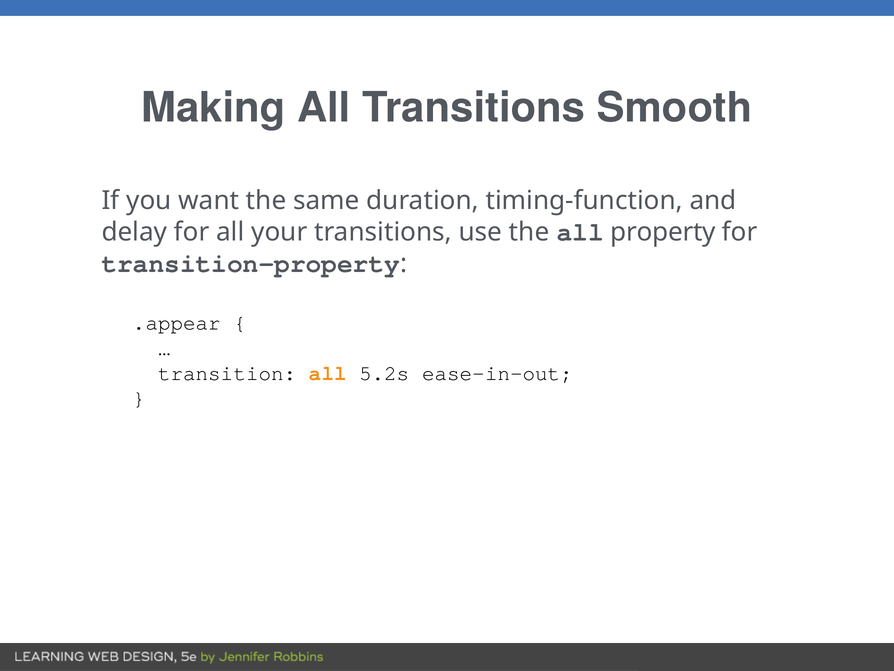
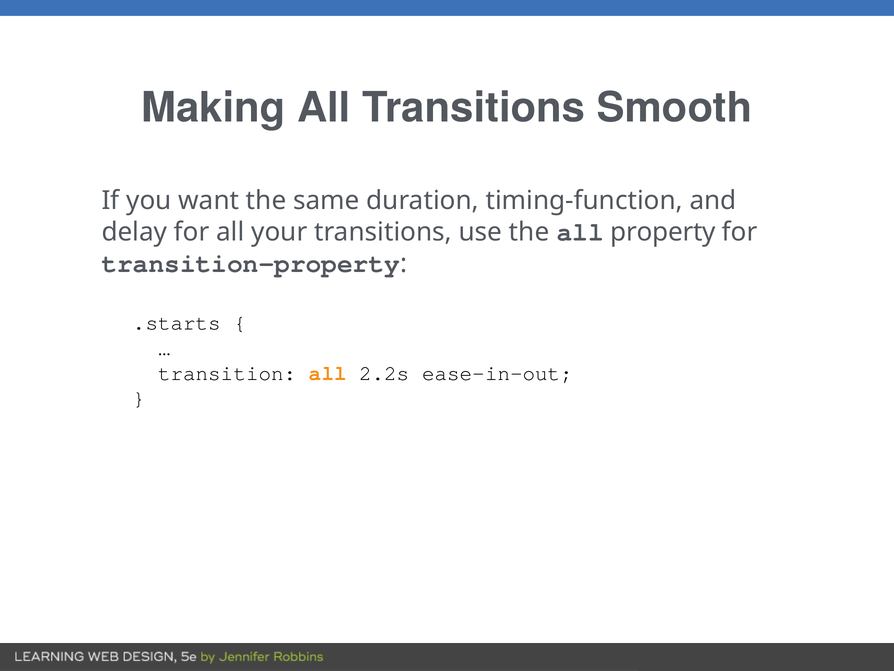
.appear: .appear -> .starts (177, 323)
5.2s: 5.2s -> 2.2s (384, 373)
